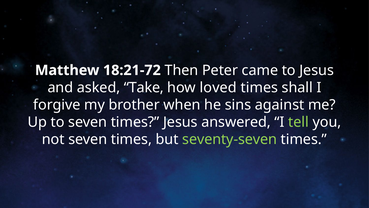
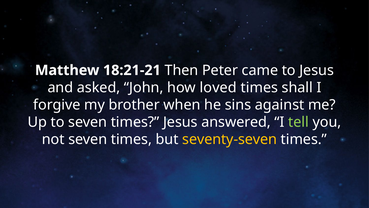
18:21-72: 18:21-72 -> 18:21-21 (132, 70)
Take: Take -> John (144, 87)
seventy-seven colour: light green -> yellow (230, 139)
